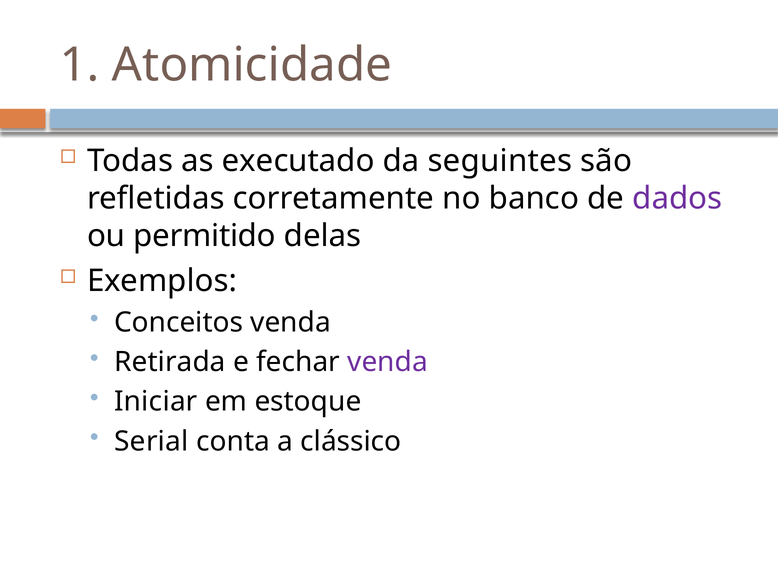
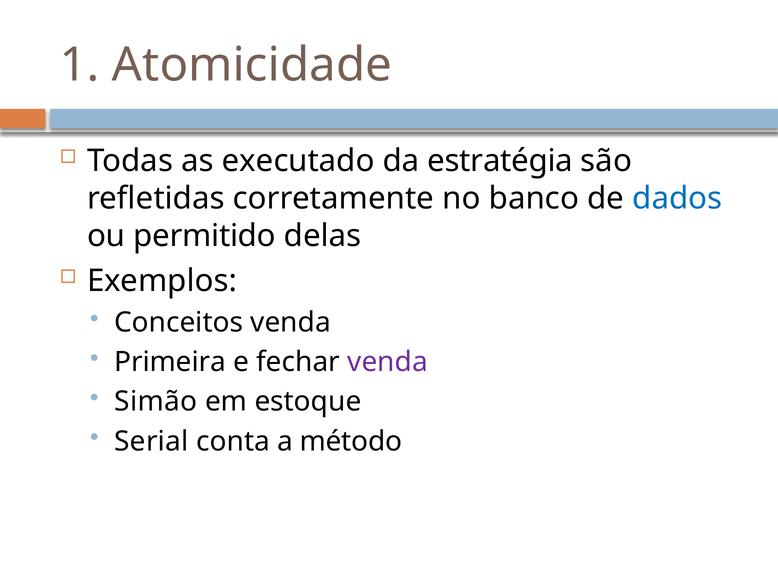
seguintes: seguintes -> estratégia (500, 161)
dados colour: purple -> blue (677, 199)
Retirada: Retirada -> Primeira (170, 362)
Iniciar: Iniciar -> Simão (156, 402)
clássico: clássico -> método (351, 442)
